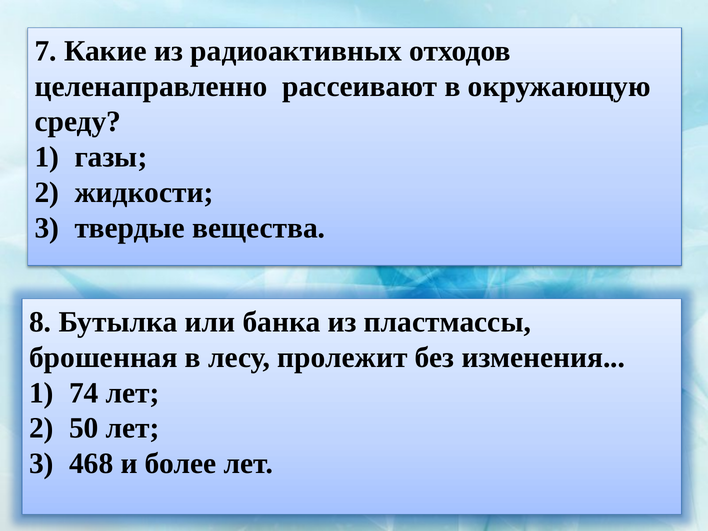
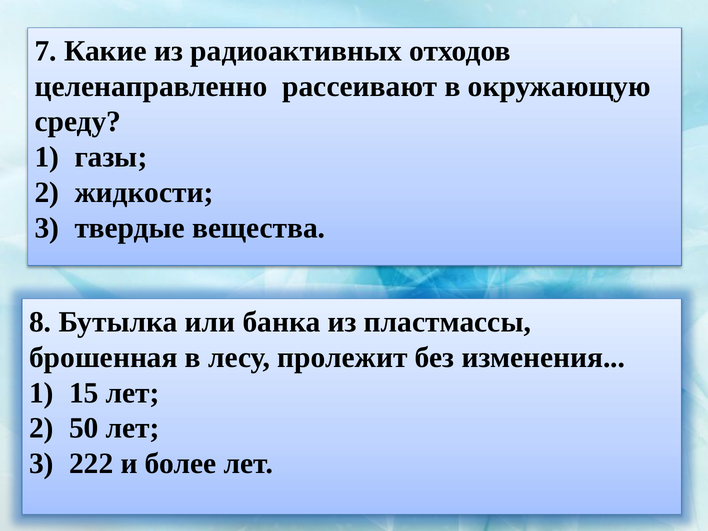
74: 74 -> 15 (84, 393)
468: 468 -> 222 (91, 464)
